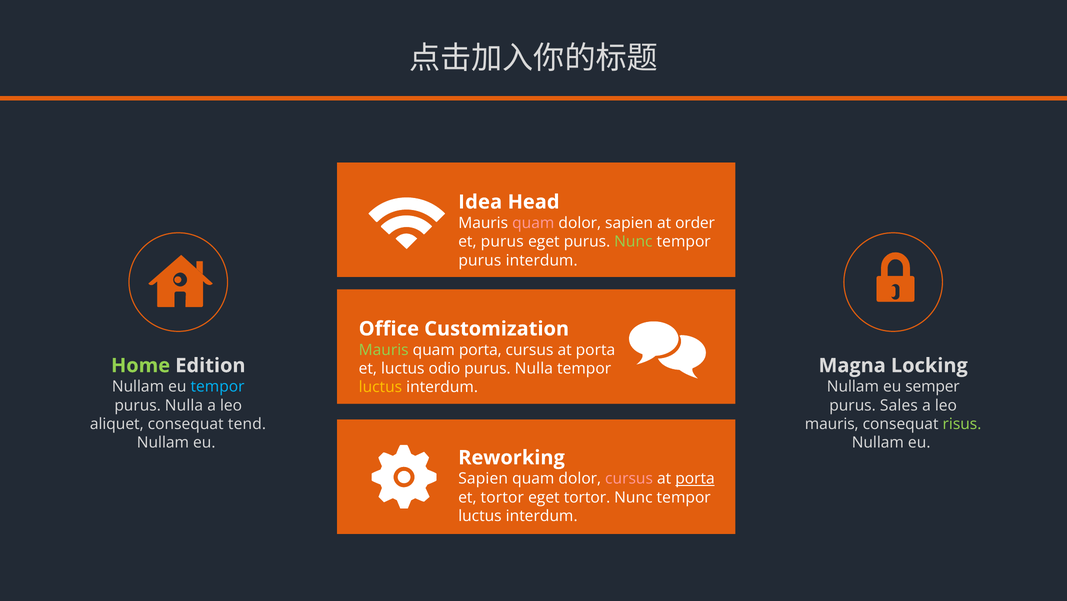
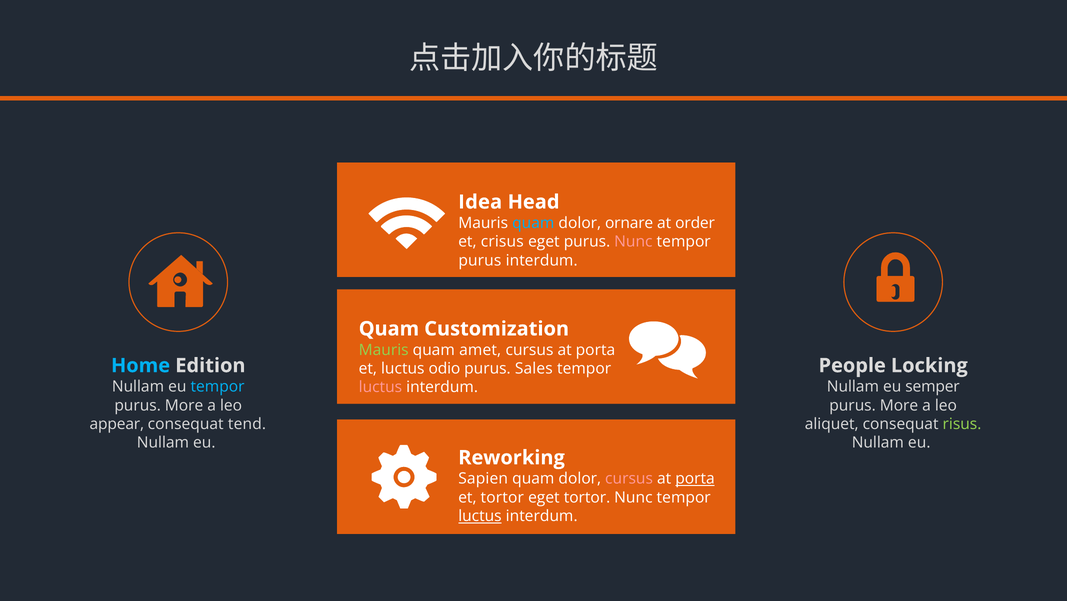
quam colour: pink -> light blue (533, 223)
dolor sapien: sapien -> ornare (629, 223)
et purus: purus -> crisus (502, 242)
Nunc colour: light green -> pink (633, 242)
Office: Office -> Quam (389, 329)
quam porta: porta -> amet (480, 350)
Home colour: light green -> light blue (141, 365)
Magna: Magna -> People (852, 365)
Nulla: Nulla -> Sales (534, 368)
luctus colour: yellow -> pink (380, 387)
Nulla: Nulla -> More (184, 405)
Sales: Sales -> More (899, 405)
aliquet: aliquet -> appear (117, 424)
mauris: mauris -> aliquet (832, 424)
luctus underline: none -> present (480, 516)
